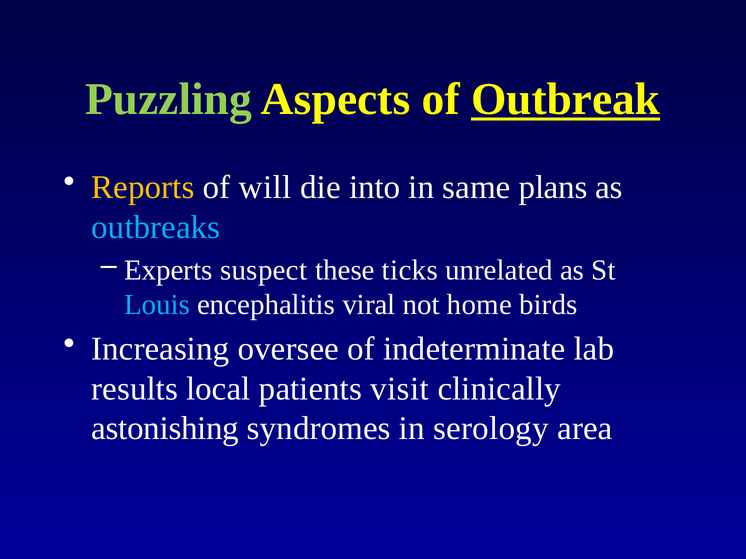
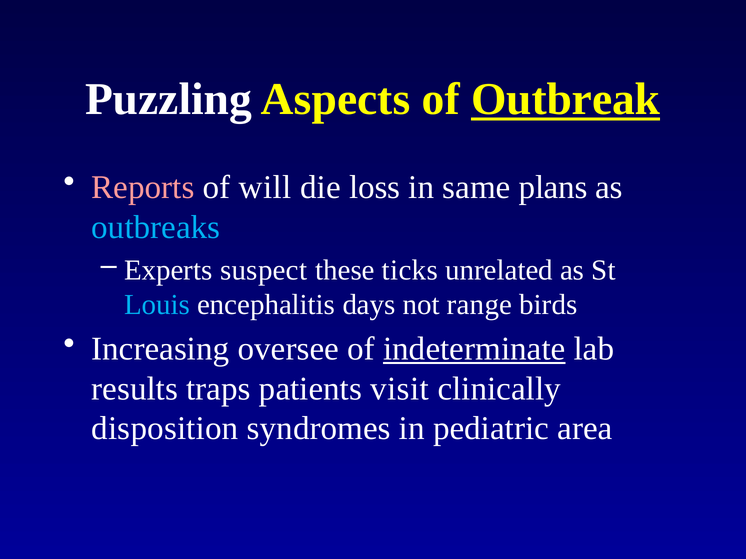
Puzzling colour: light green -> white (169, 100)
Reports colour: yellow -> pink (143, 188)
into: into -> loss (375, 188)
viral: viral -> days (369, 305)
home: home -> range (479, 305)
indeterminate underline: none -> present (474, 349)
local: local -> traps (218, 389)
astonishing: astonishing -> disposition (165, 429)
serology: serology -> pediatric (491, 429)
